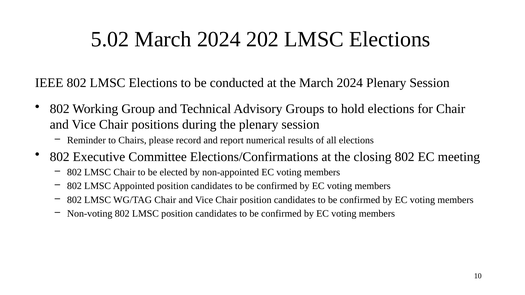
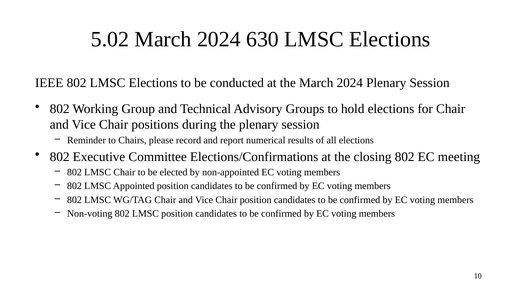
202: 202 -> 630 (262, 39)
